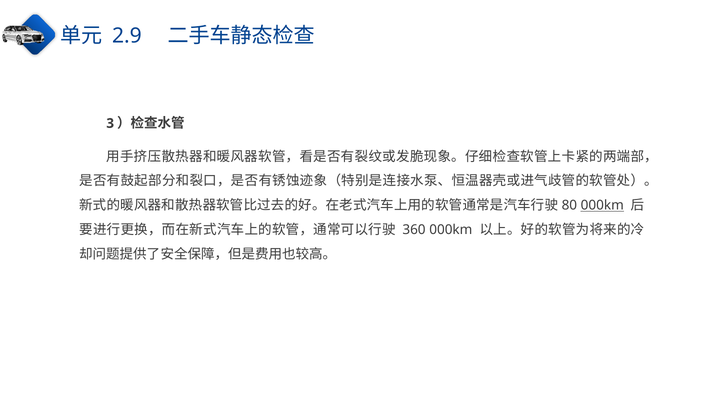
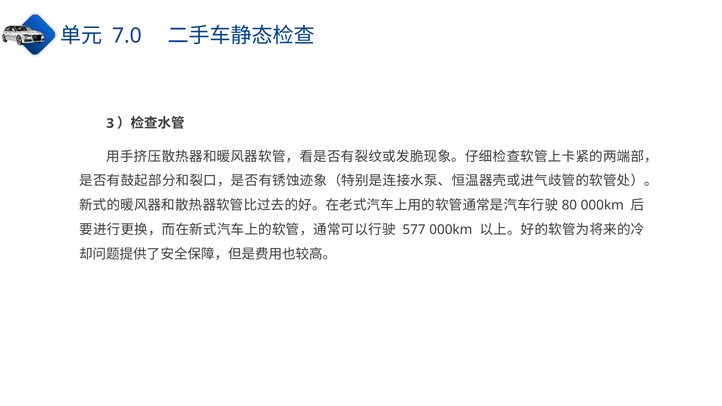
2.9: 2.9 -> 7.0 (127, 36)
000km underline: present -> none (602, 205)
360: 360 -> 577 (414, 230)
